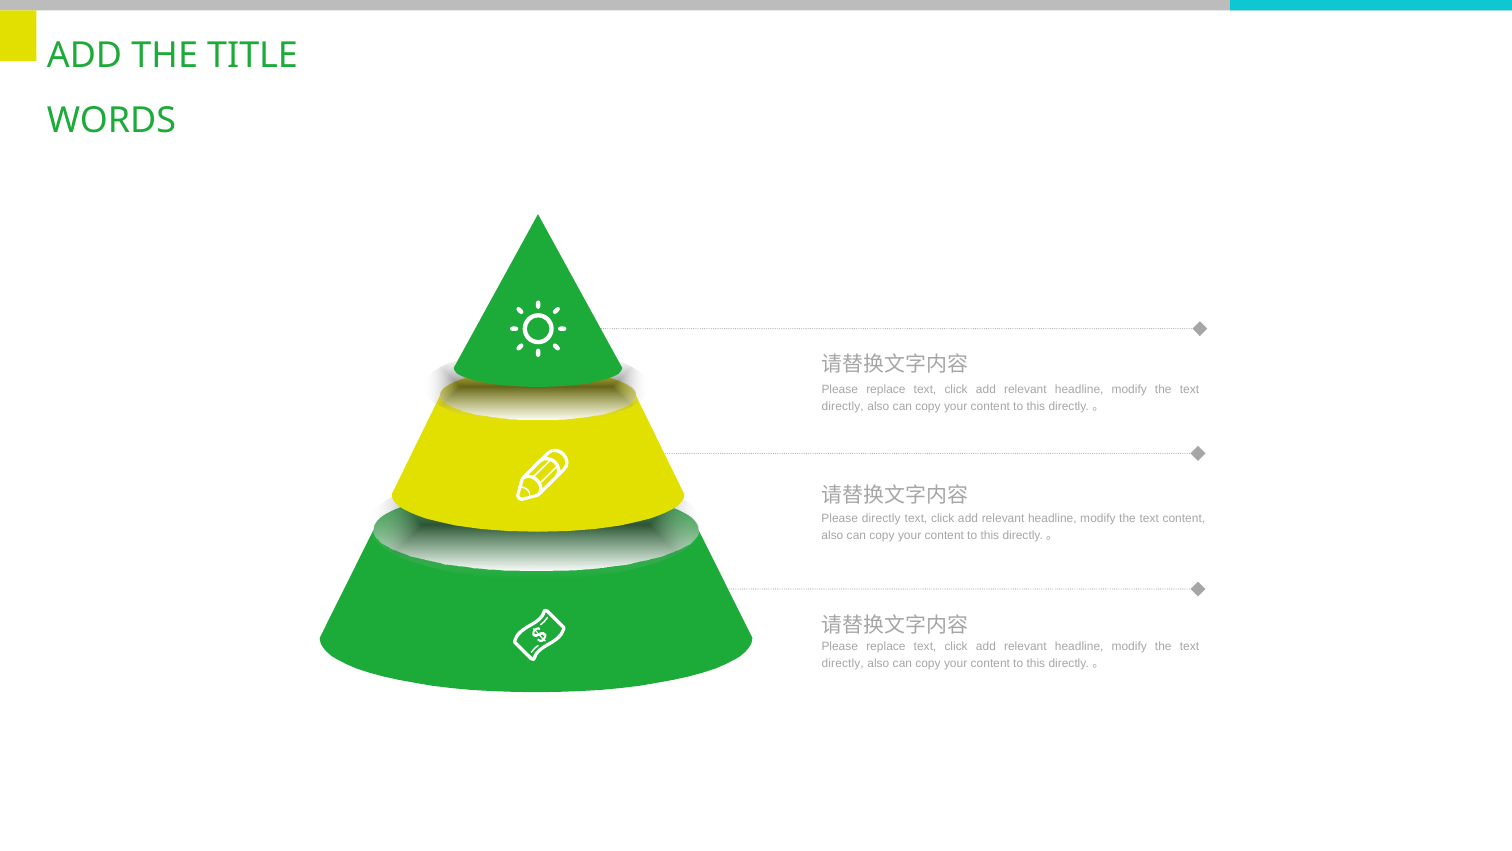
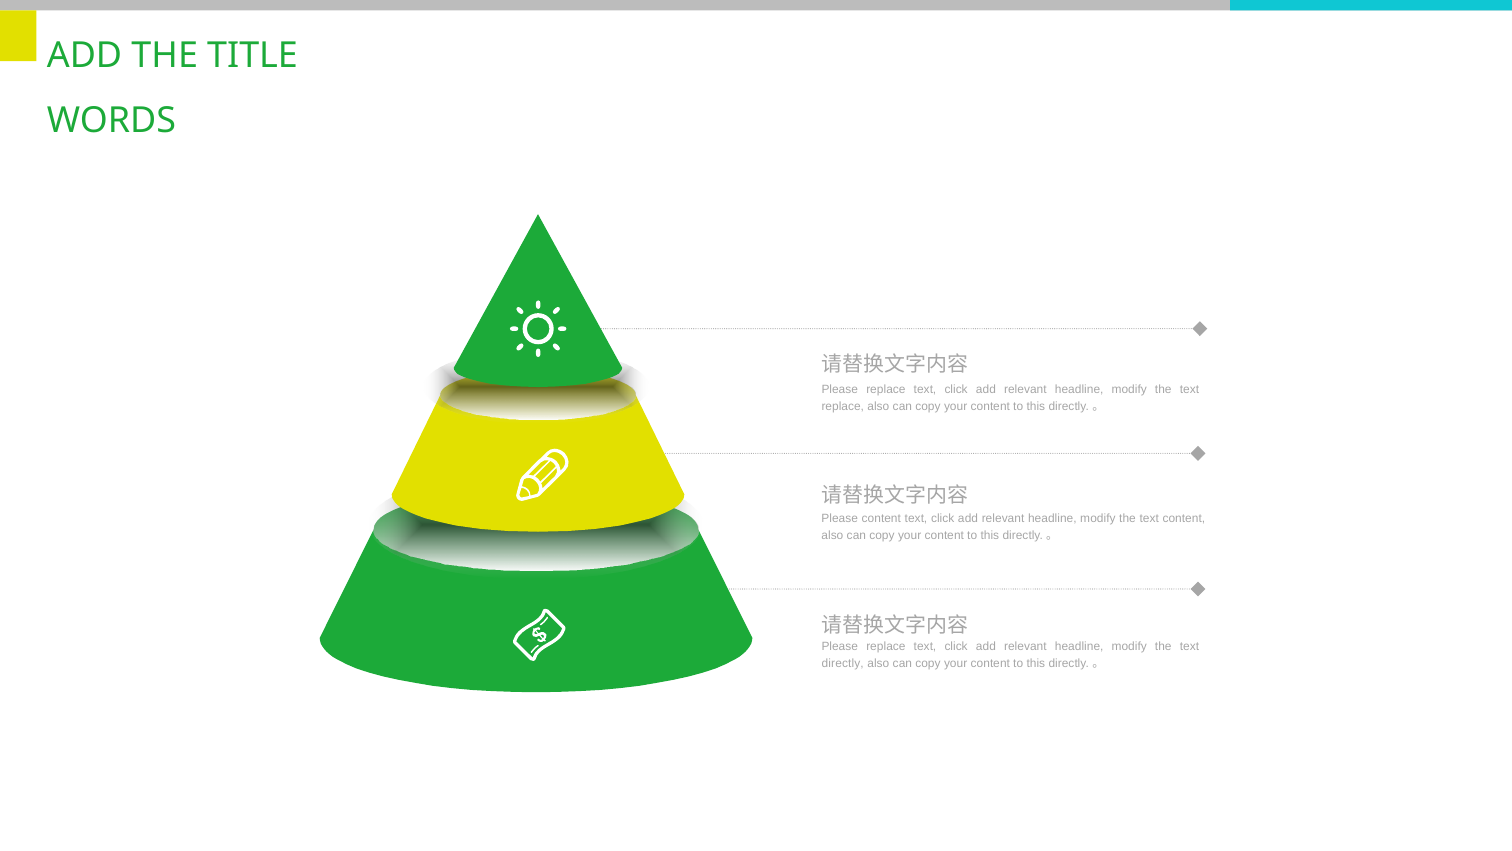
directly: directly -> replace (843, 406)
Please directly: directly -> content (881, 518)
